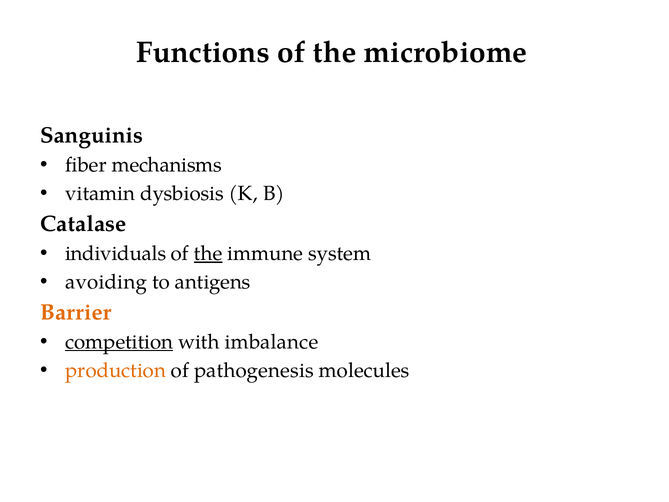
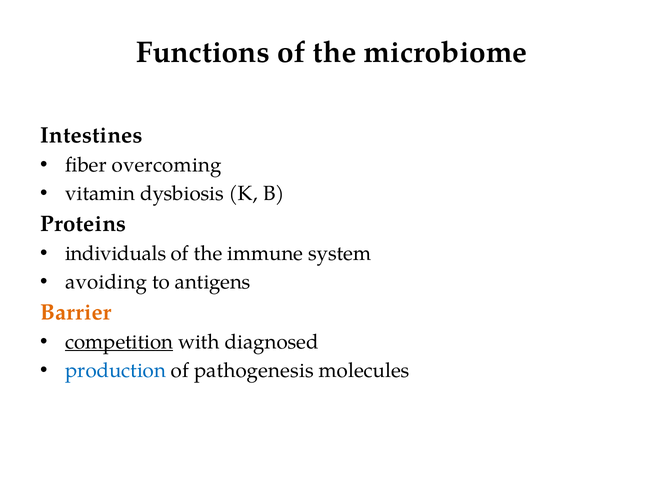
Sanguinis: Sanguinis -> Intestines (92, 135)
mechanisms: mechanisms -> overcoming (167, 165)
Catalase: Catalase -> Proteins (83, 224)
the underline: present -> none (208, 253)
imbalance: imbalance -> diagnosed (272, 342)
production colour: orange -> blue (116, 370)
